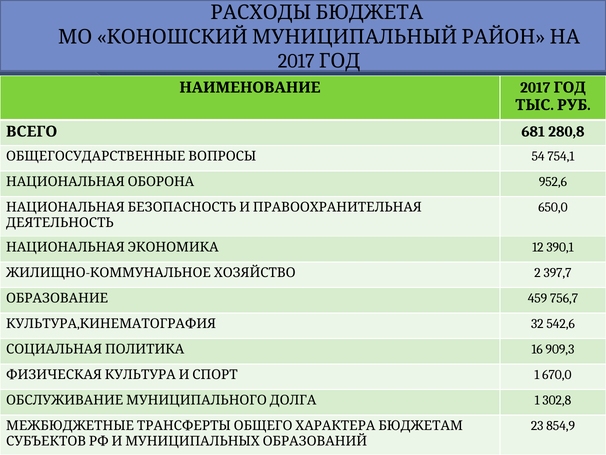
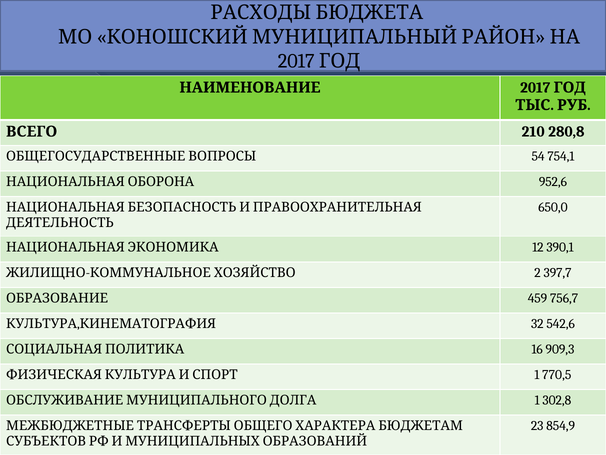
681: 681 -> 210 (533, 131)
670,0: 670,0 -> 770,5 (557, 374)
